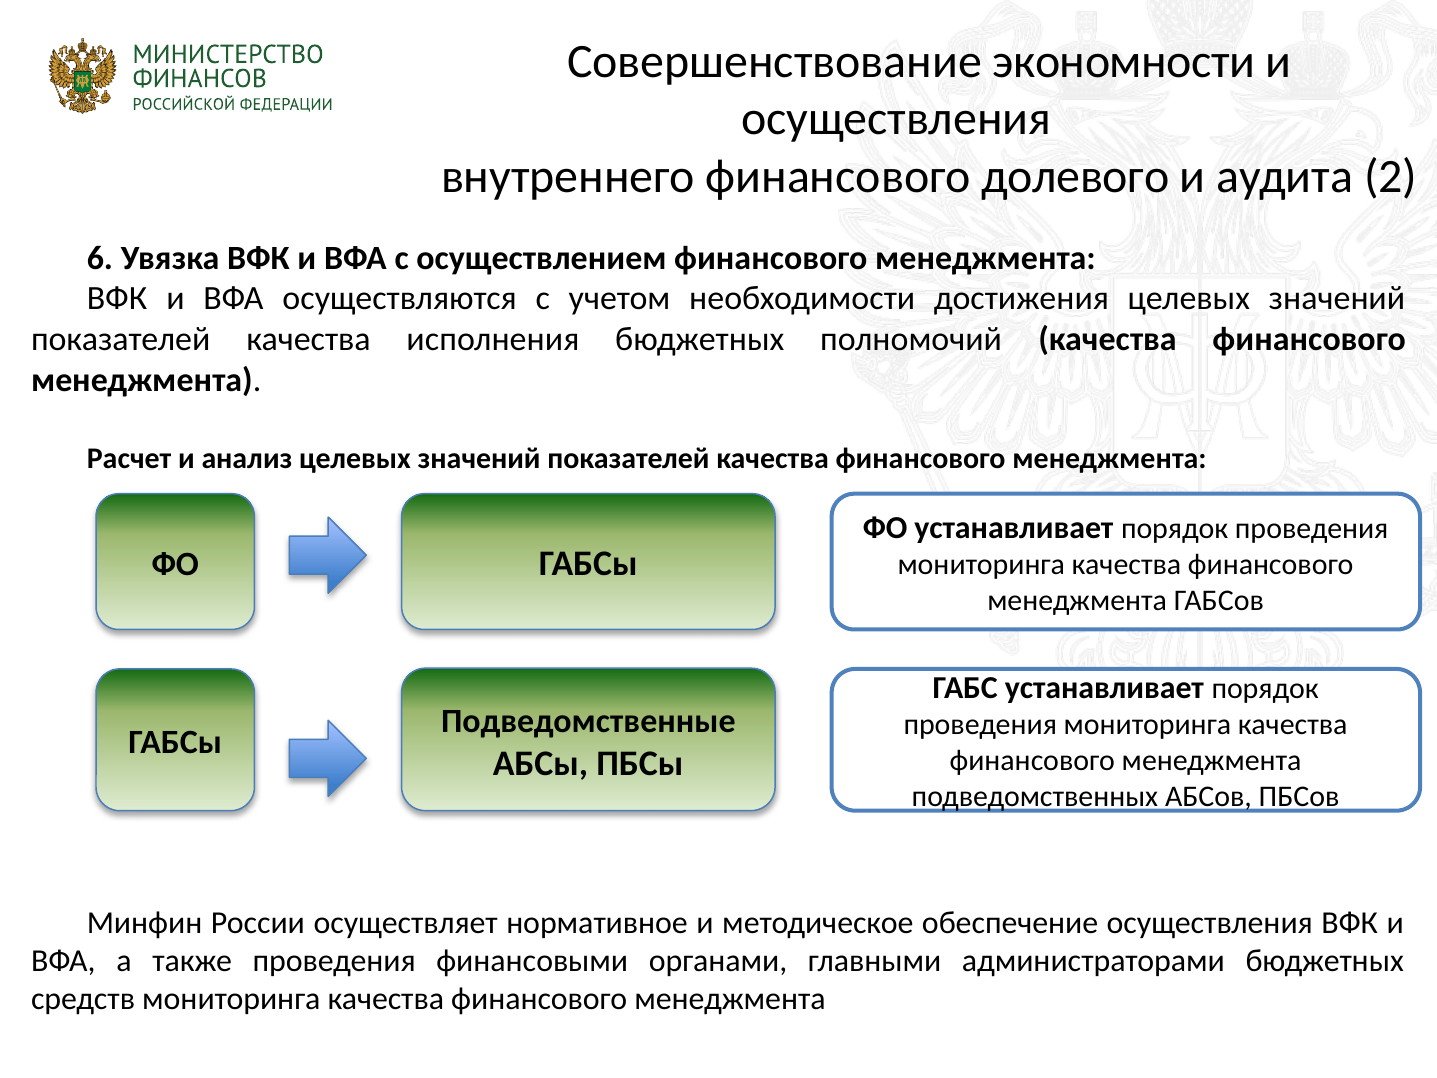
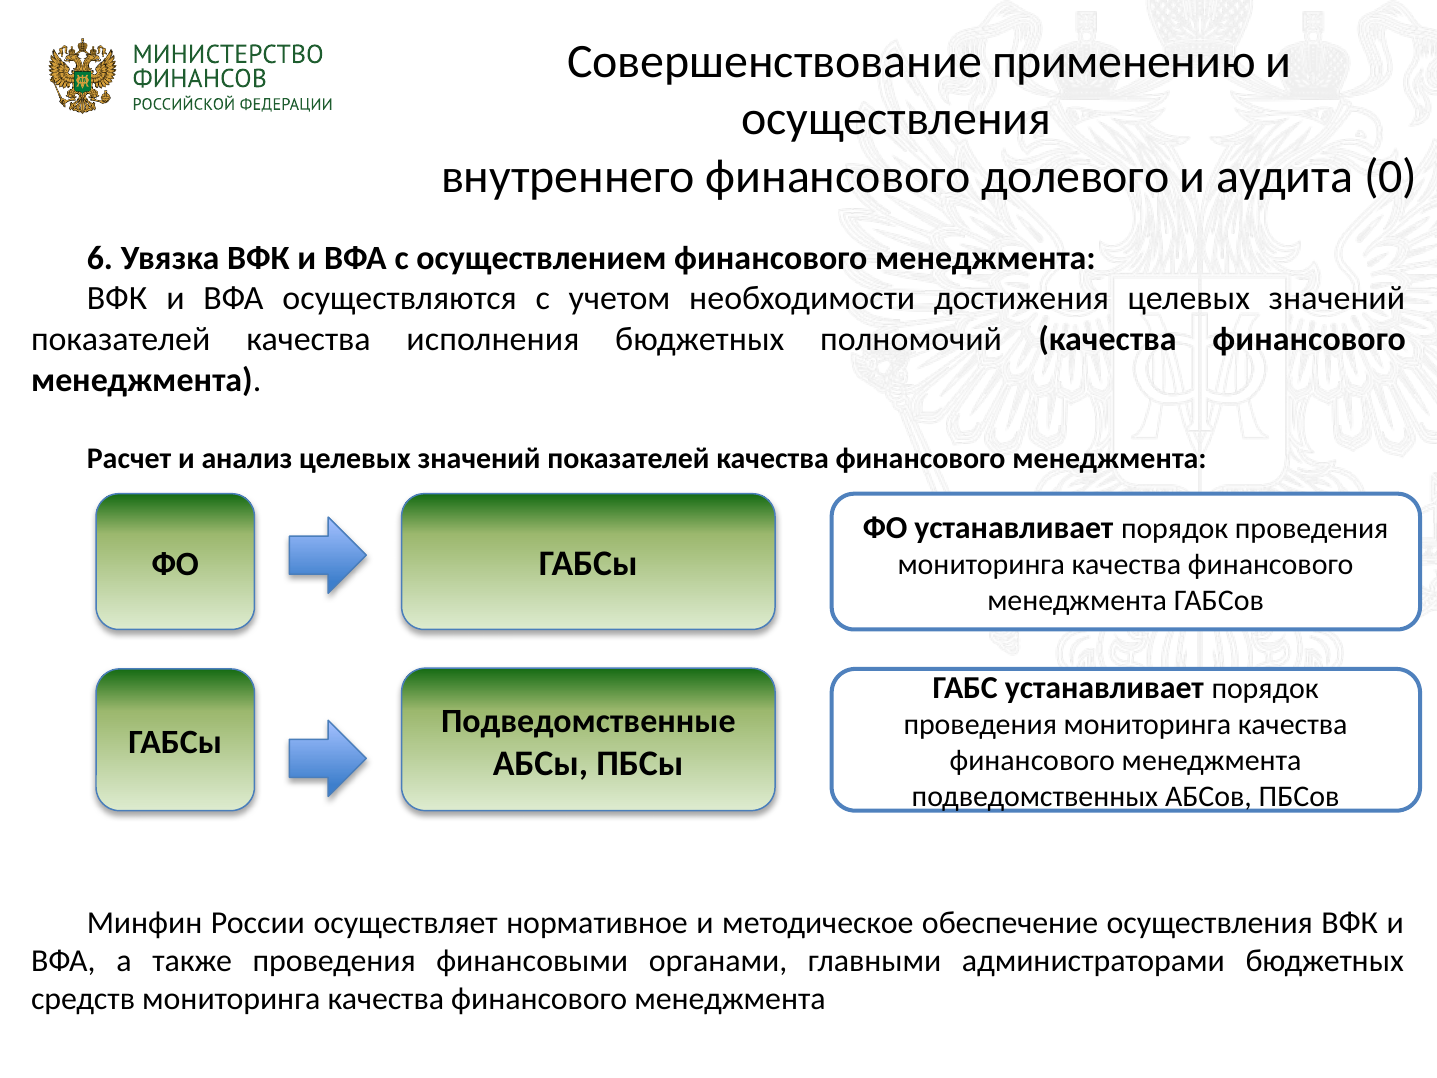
экономности: экономности -> применению (1124, 61)
2: 2 -> 0 (1391, 176)
